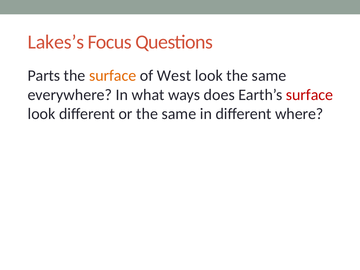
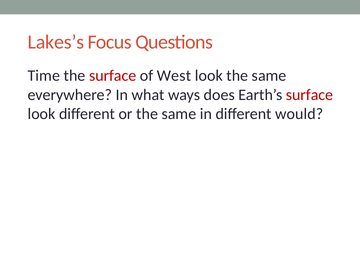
Parts: Parts -> Time (44, 76)
surface colour: orange -> red (113, 76)
where: where -> would (299, 114)
